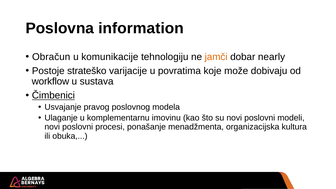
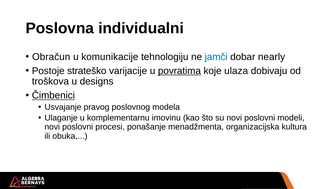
information: information -> individualni (141, 28)
jamči colour: orange -> blue (216, 57)
povratima underline: none -> present (179, 71)
može: može -> ulaza (236, 71)
workflow: workflow -> troškova (50, 81)
sustava: sustava -> designs (97, 81)
